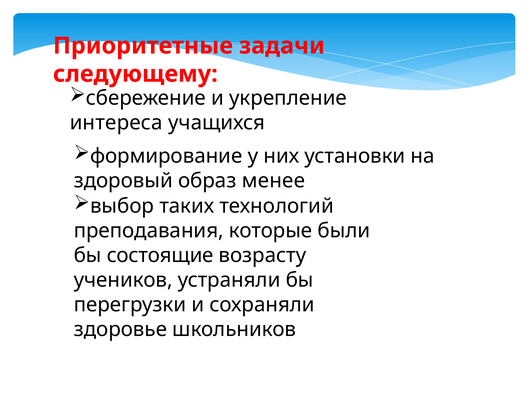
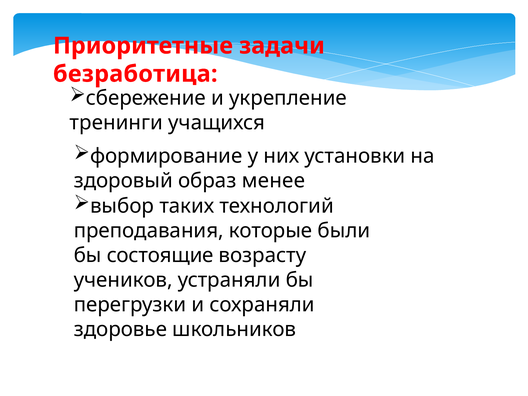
следующему: следующему -> безработица (135, 74)
интереса: интереса -> тренинги (116, 123)
